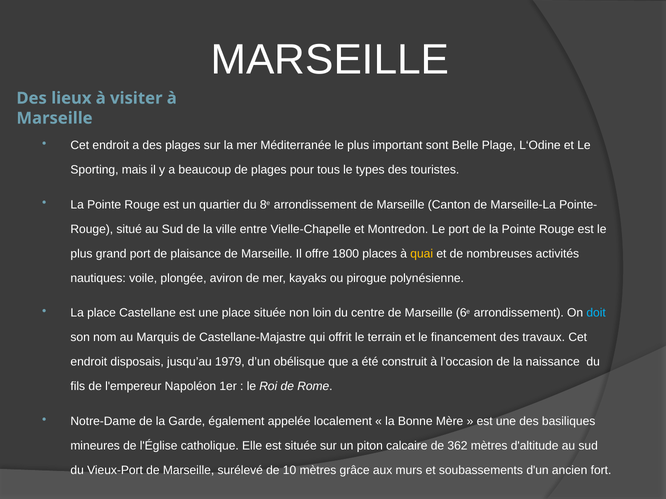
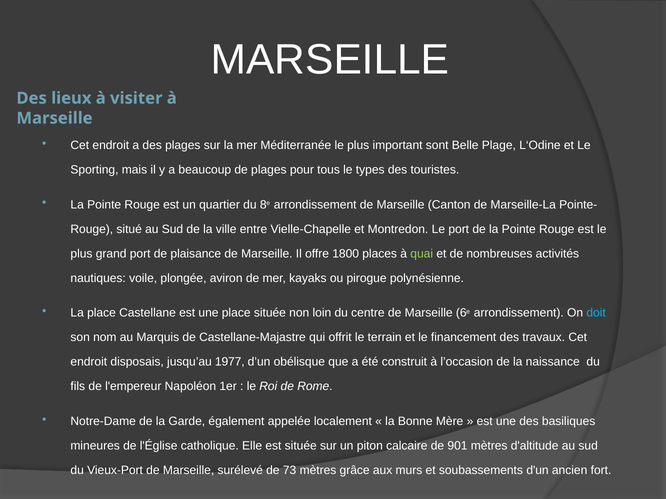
quai colour: yellow -> light green (422, 254)
1979: 1979 -> 1977 (230, 362)
362: 362 -> 901 (458, 446)
10: 10 -> 73 (290, 471)
